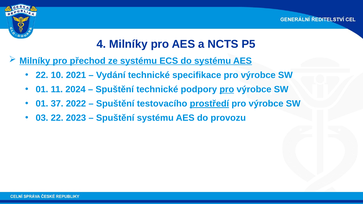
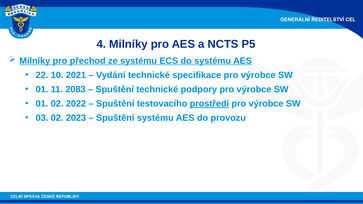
2024: 2024 -> 2083 (75, 90)
pro underline: present -> none (227, 90)
01 37: 37 -> 02 (57, 104)
03 22: 22 -> 02 (57, 118)
